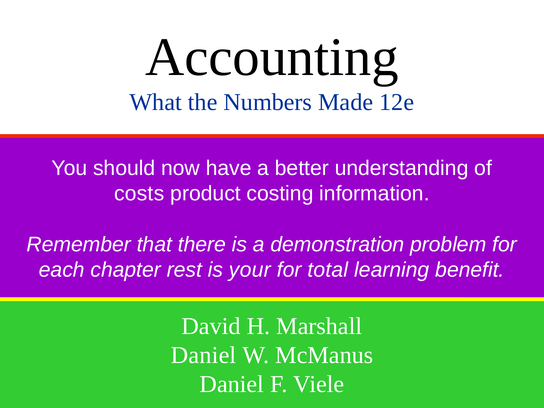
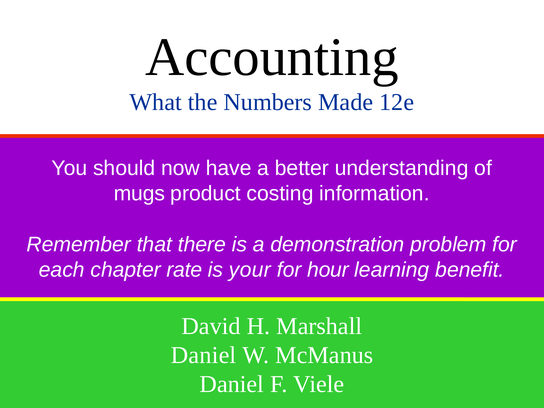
costs: costs -> mugs (139, 194)
rest: rest -> rate (184, 270)
total: total -> hour (328, 270)
